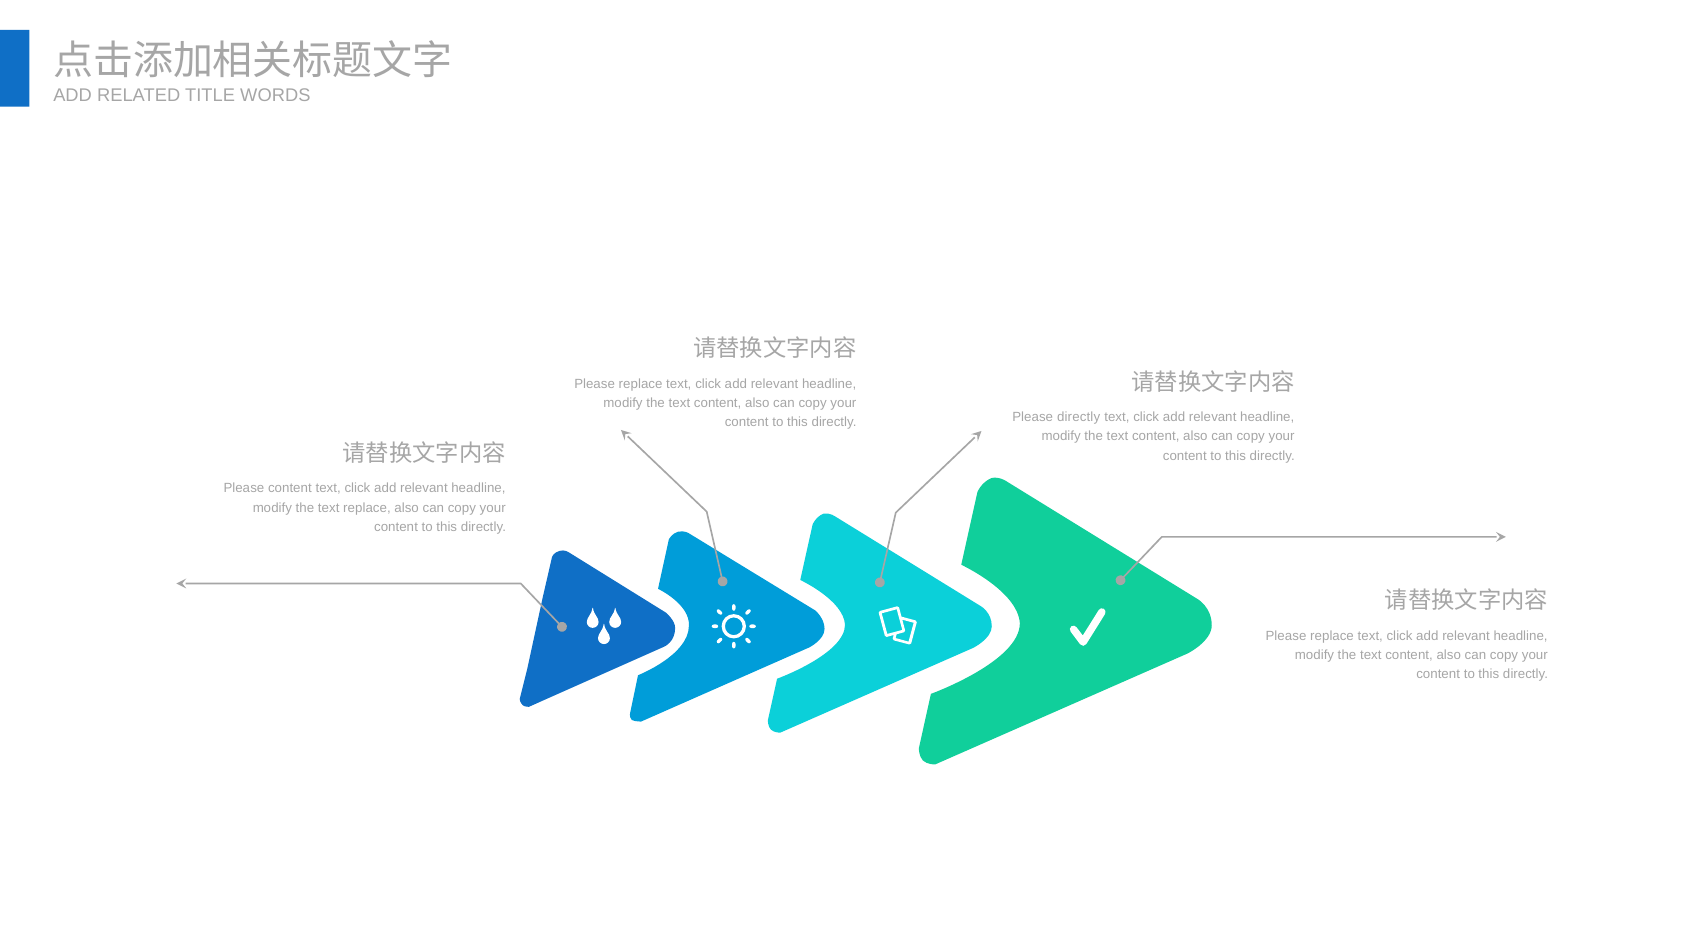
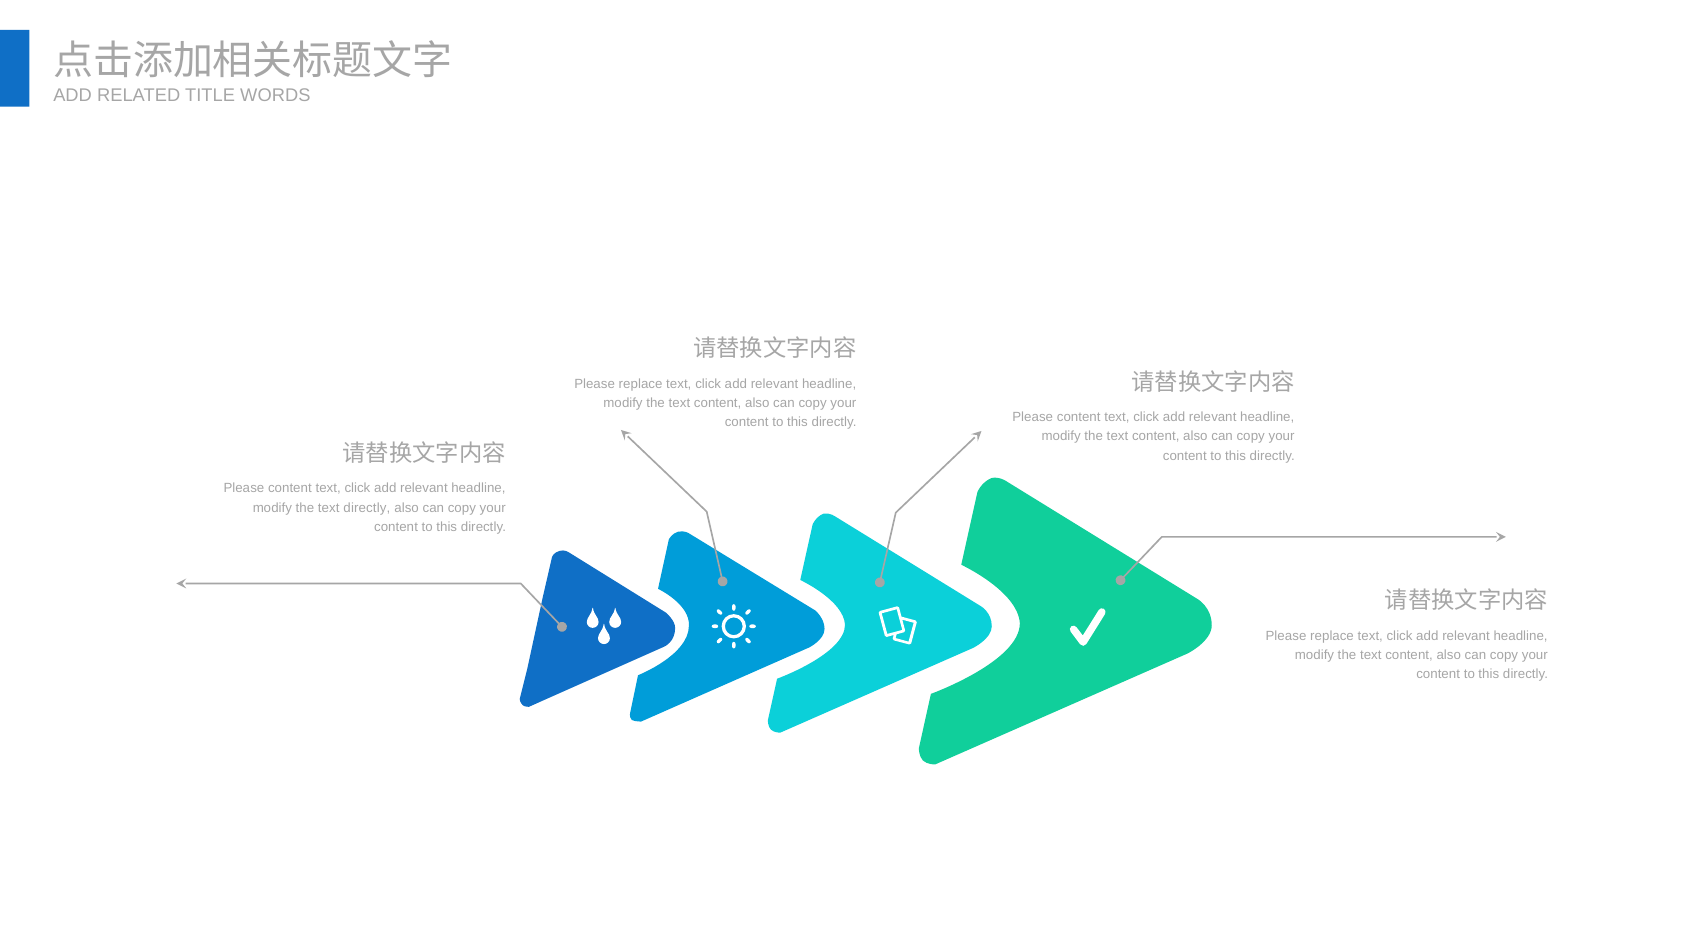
directly: directly -> content (1079, 417)
text replace: replace -> directly (367, 508)
